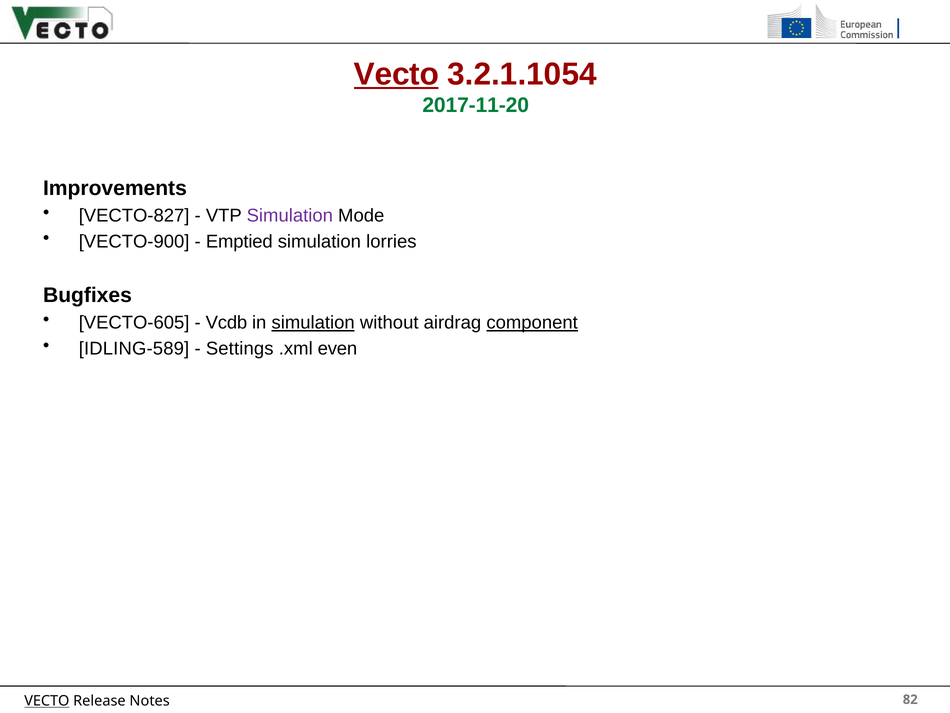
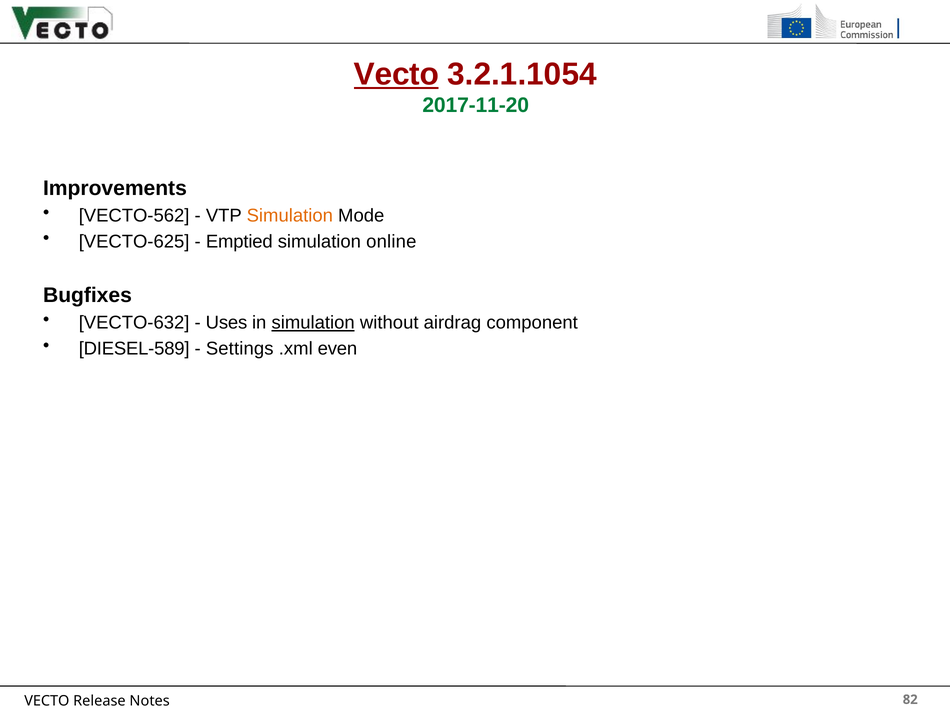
VECTO-827: VECTO-827 -> VECTO-562 (134, 215)
Simulation colour: purple -> orange (290, 215)
VECTO-900: VECTO-900 -> VECTO-625 (134, 241)
lorries: lorries -> online (391, 241)
VECTO-605: VECTO-605 -> VECTO-632 (134, 323)
Vcdb: Vcdb -> Uses (227, 323)
component underline: present -> none (532, 323)
IDLING-589: IDLING-589 -> DIESEL-589 (134, 348)
VECTO underline: present -> none (47, 700)
